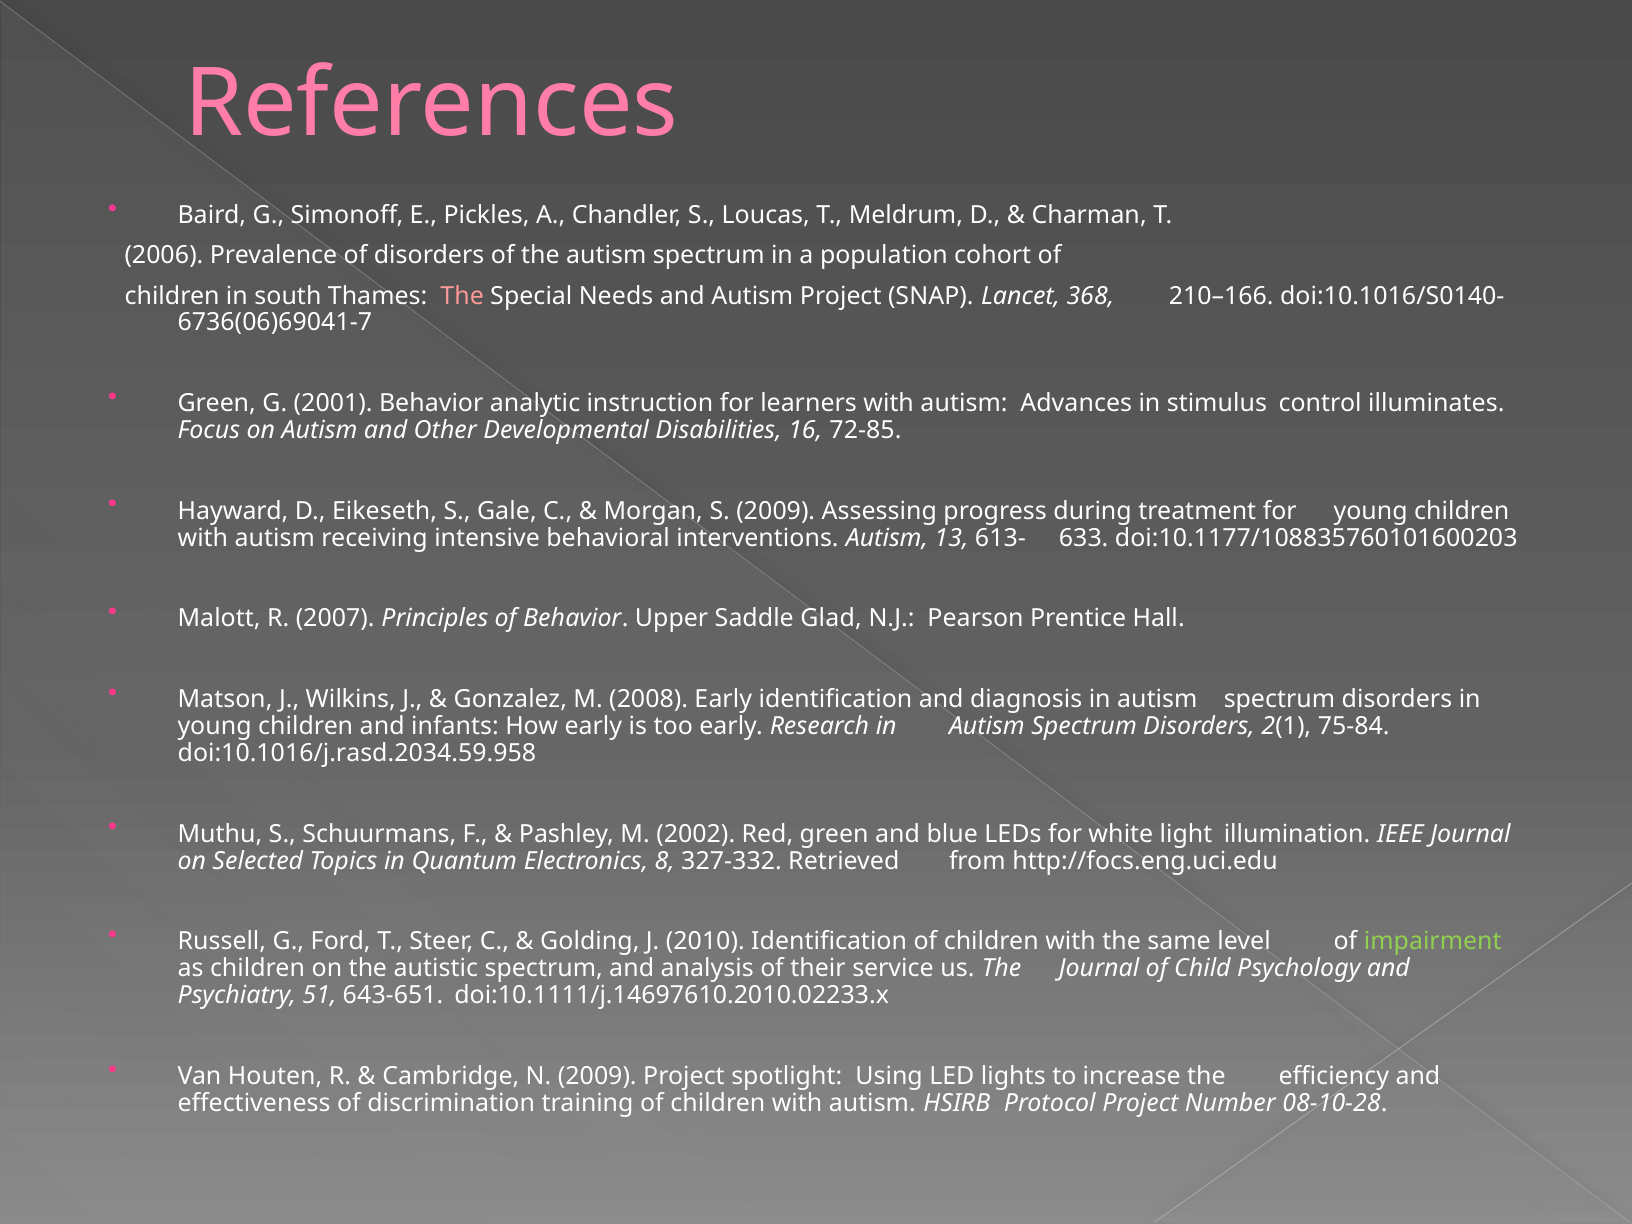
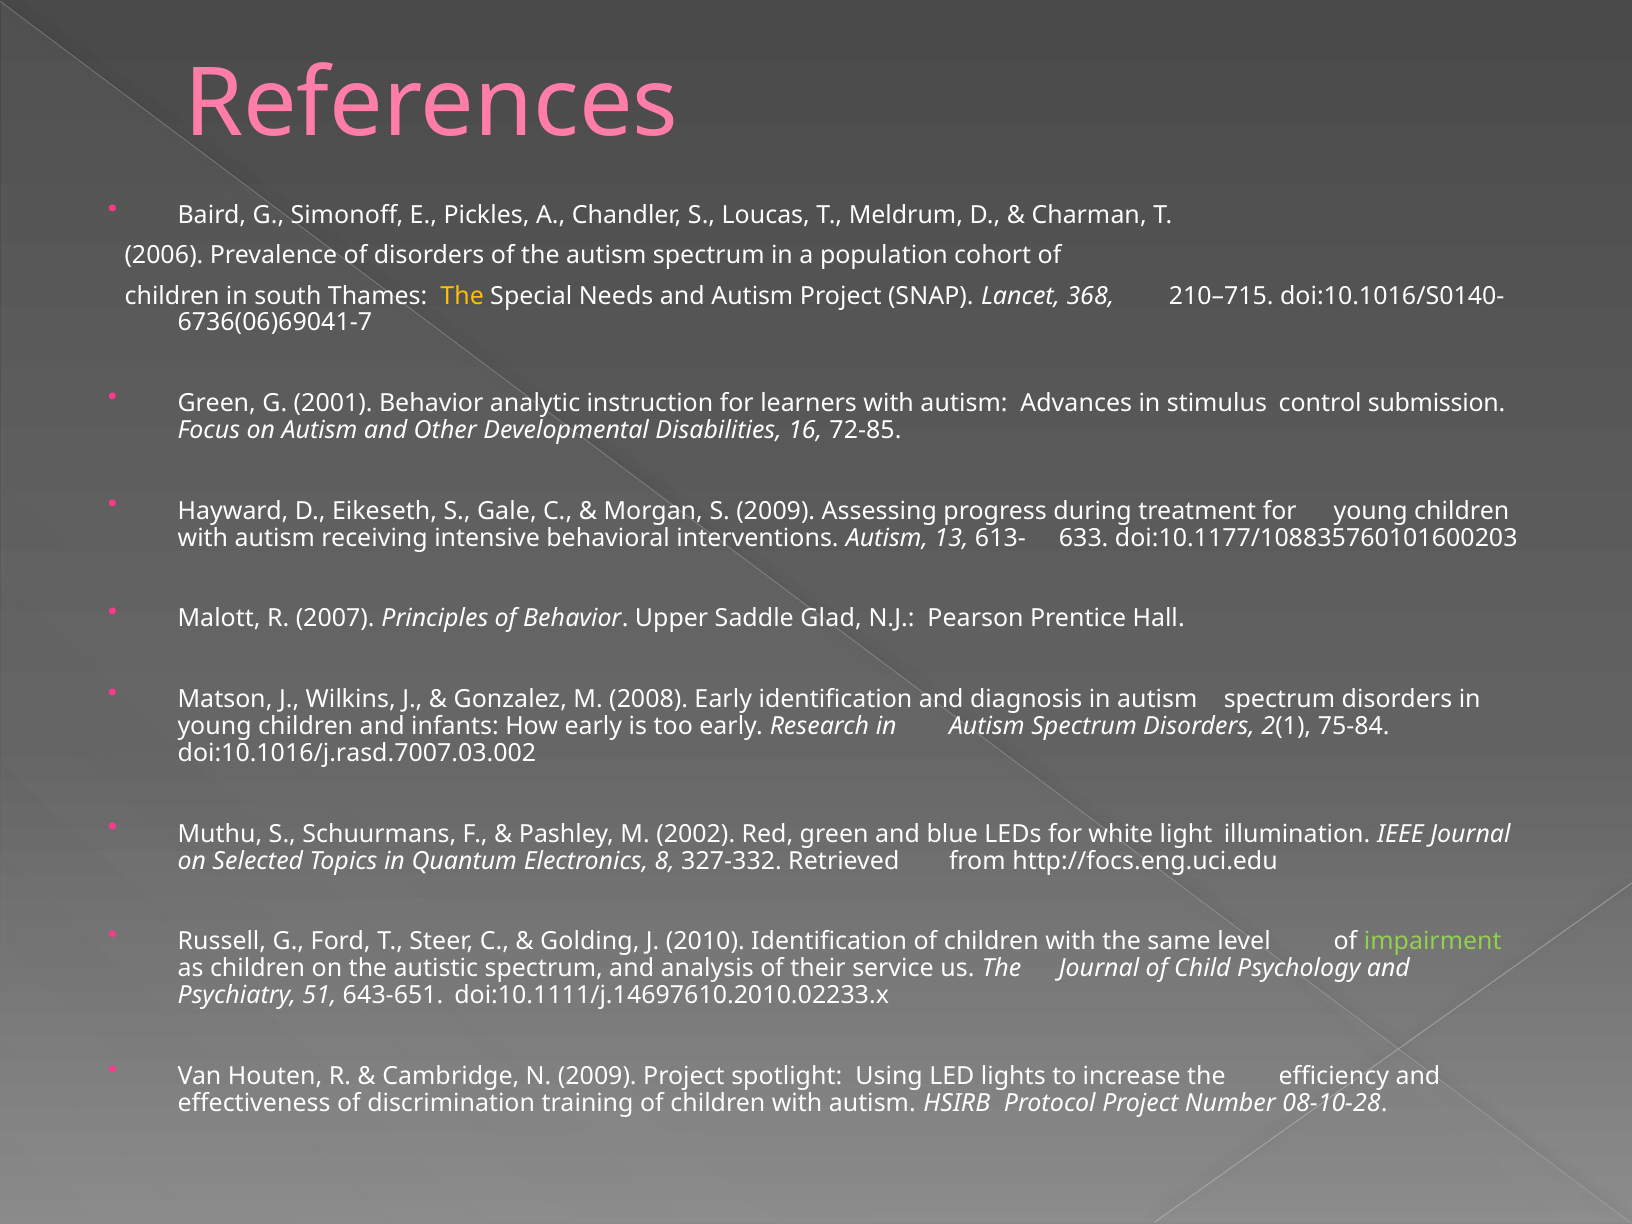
The colour: pink -> yellow (462, 296)
210–166: 210–166 -> 210–715 (1221, 296)
illuminates: illuminates -> submission (1437, 403)
doi:10.1016/j.rasd.2034.59.958: doi:10.1016/j.rasd.2034.59.958 -> doi:10.1016/j.rasd.7007.03.002 (357, 753)
